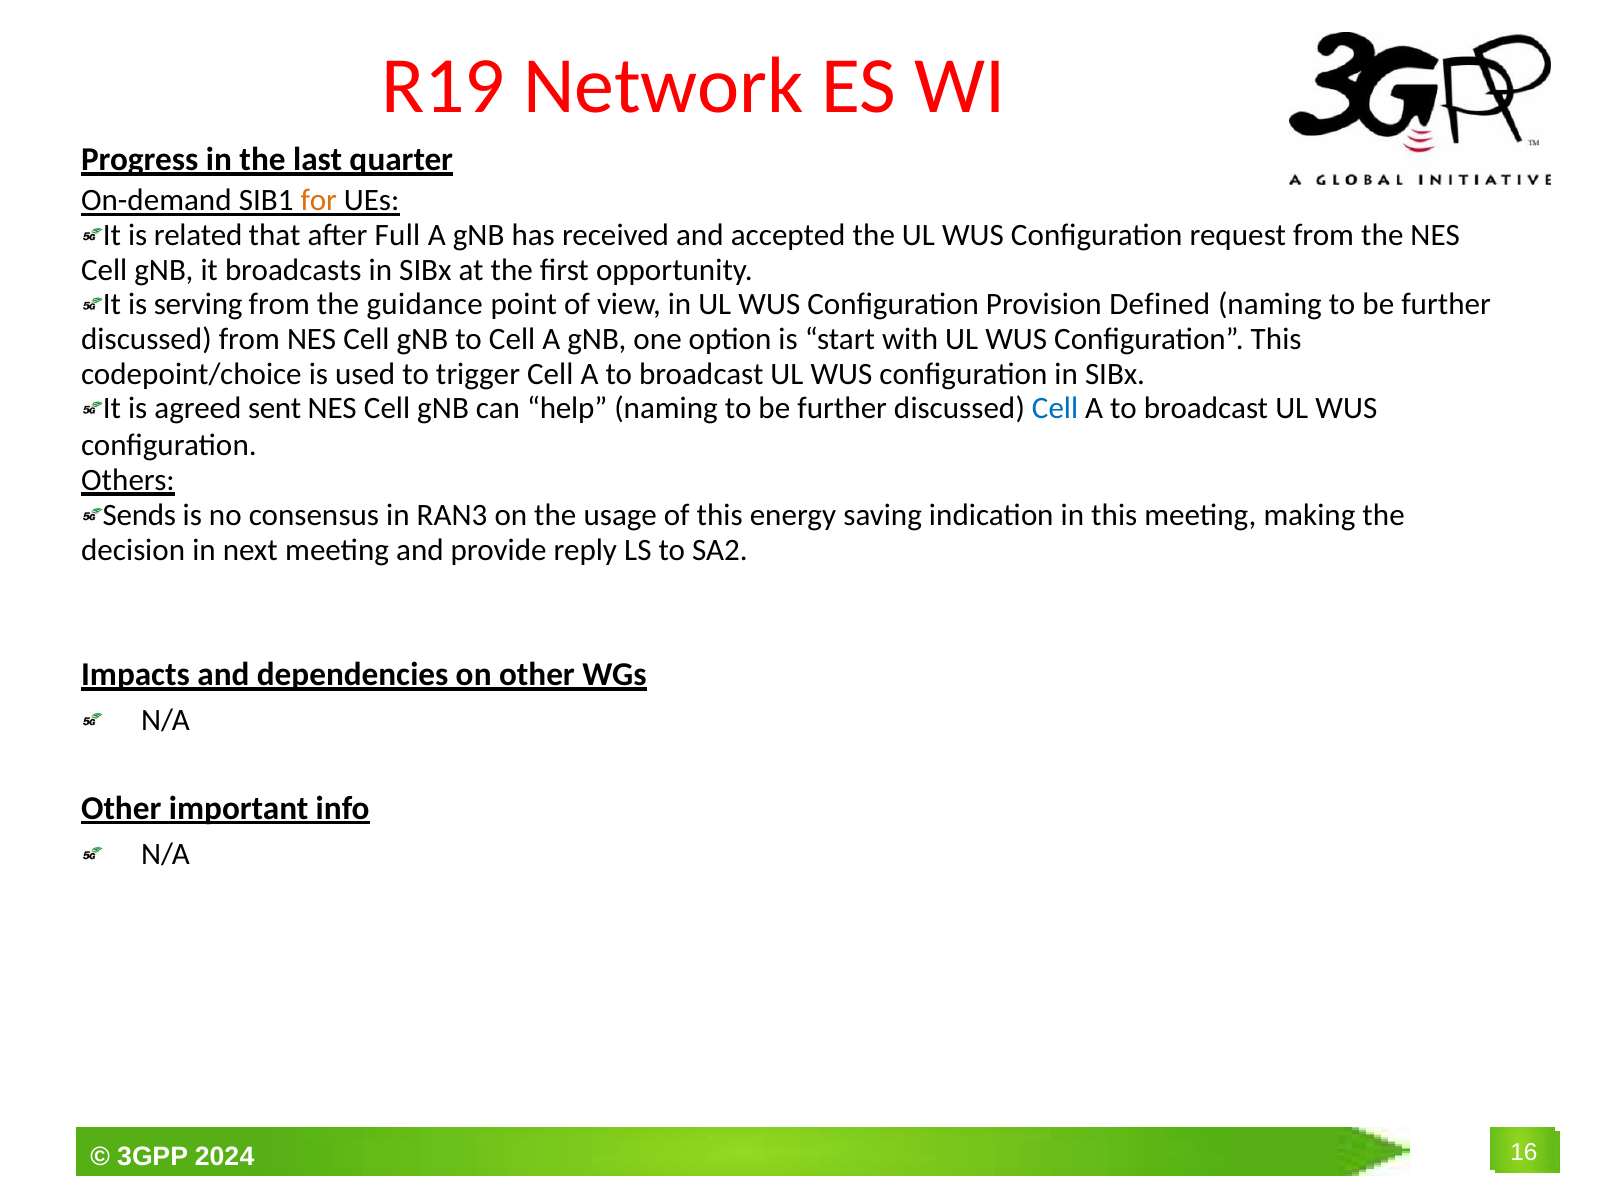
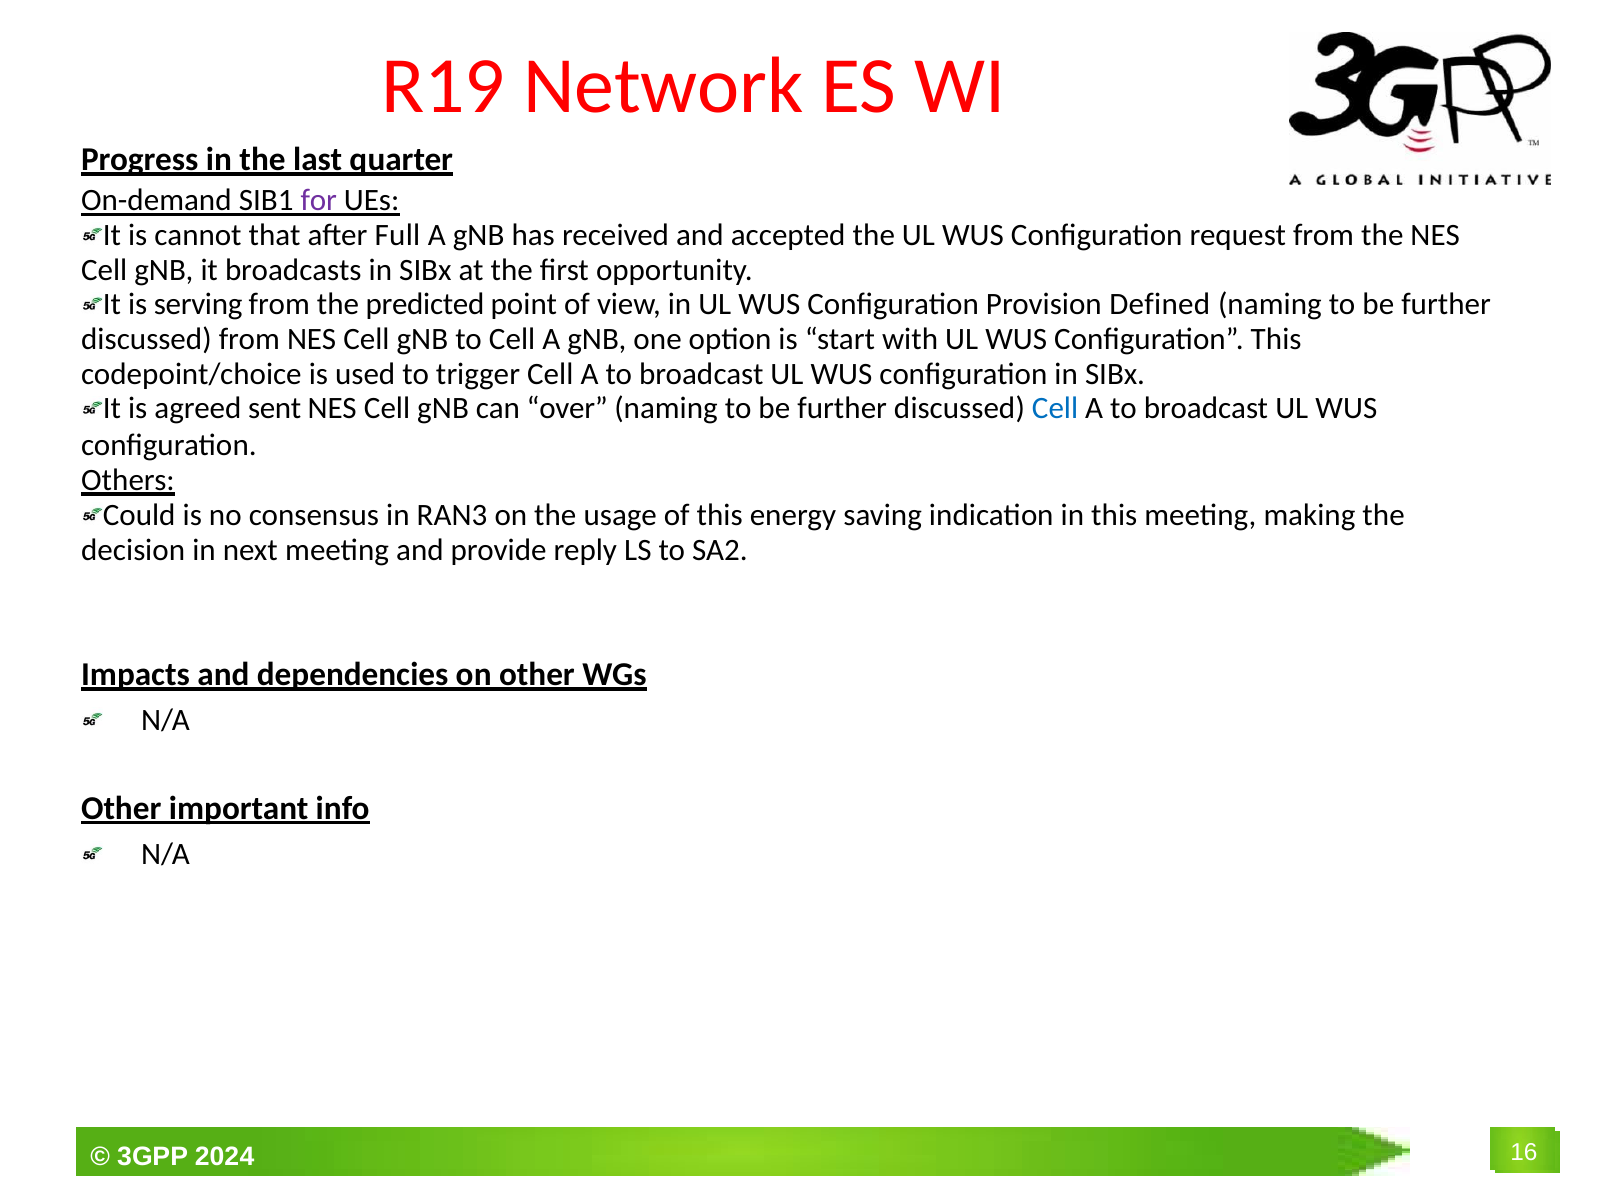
for colour: orange -> purple (319, 201)
related: related -> cannot (198, 235)
guidance: guidance -> predicted (425, 305)
help: help -> over (567, 409)
Sends: Sends -> Could (139, 515)
